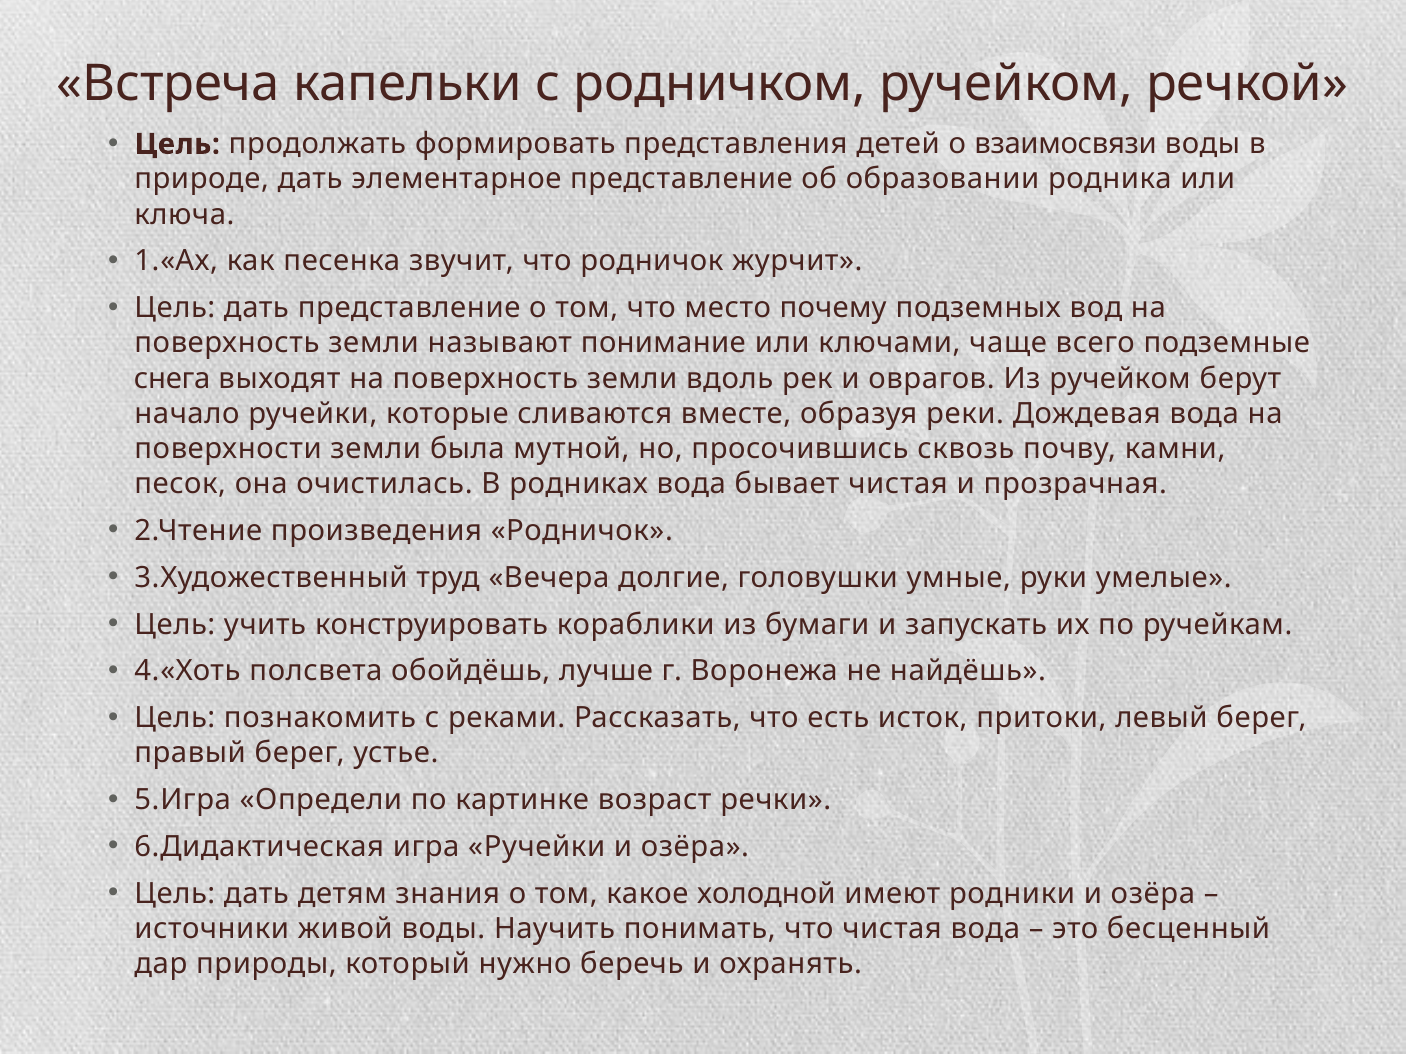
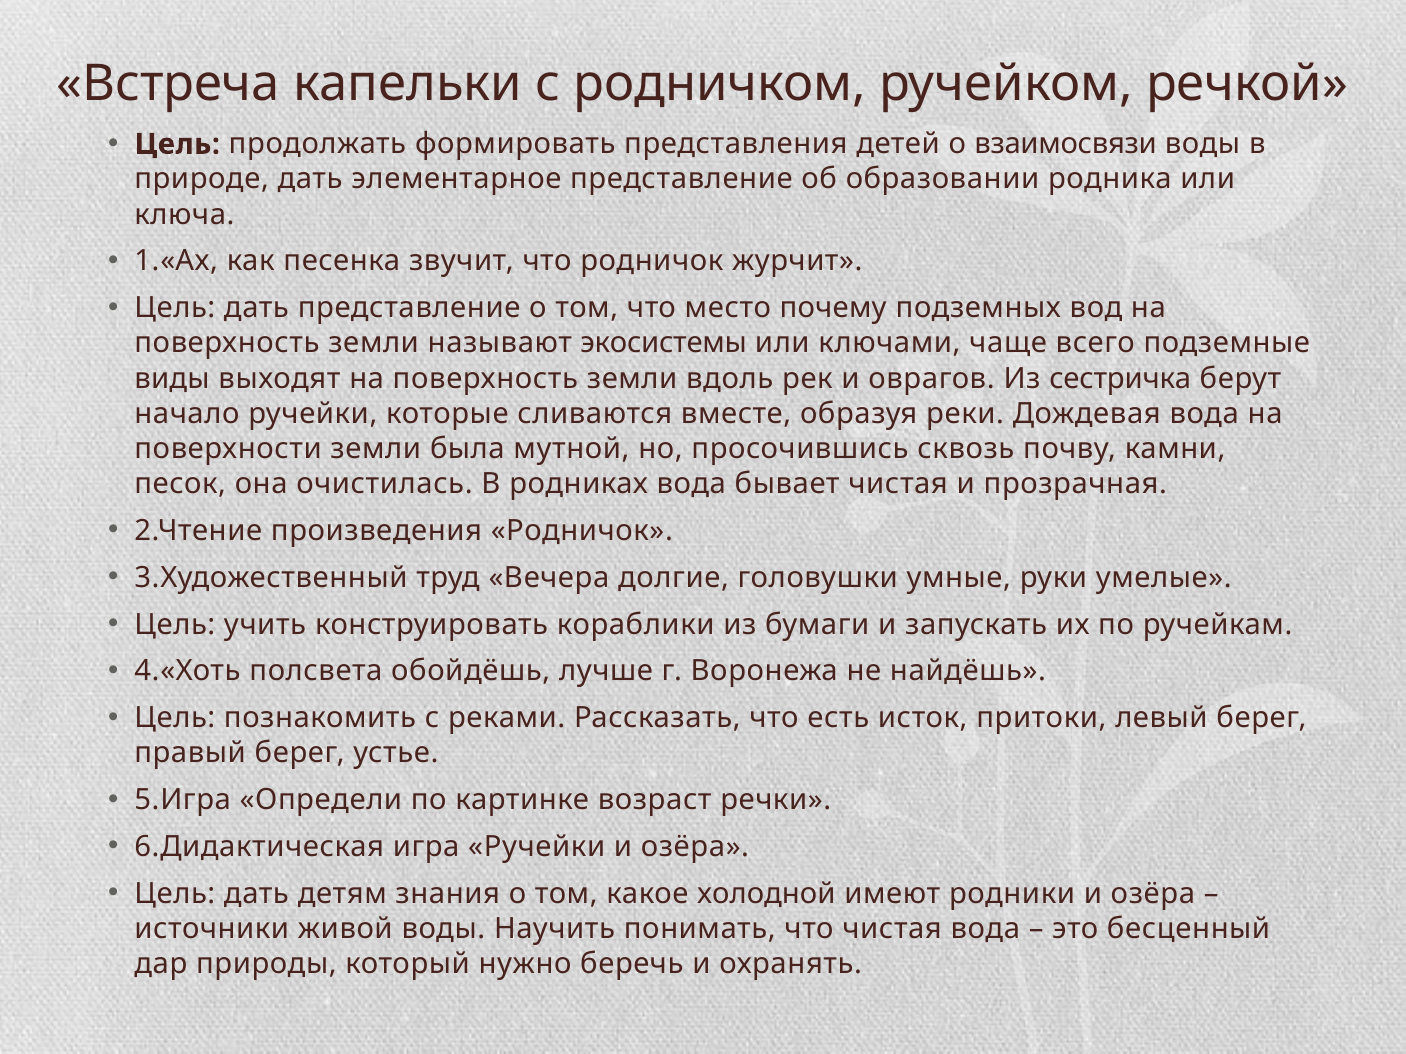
понимание: понимание -> экосистемы (664, 343)
снега: снега -> виды (172, 379)
Из ручейком: ручейком -> сестричка (1120, 379)
